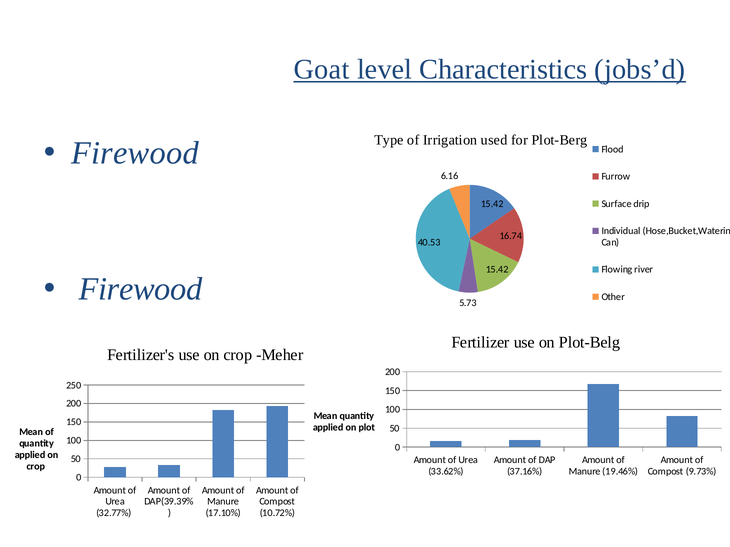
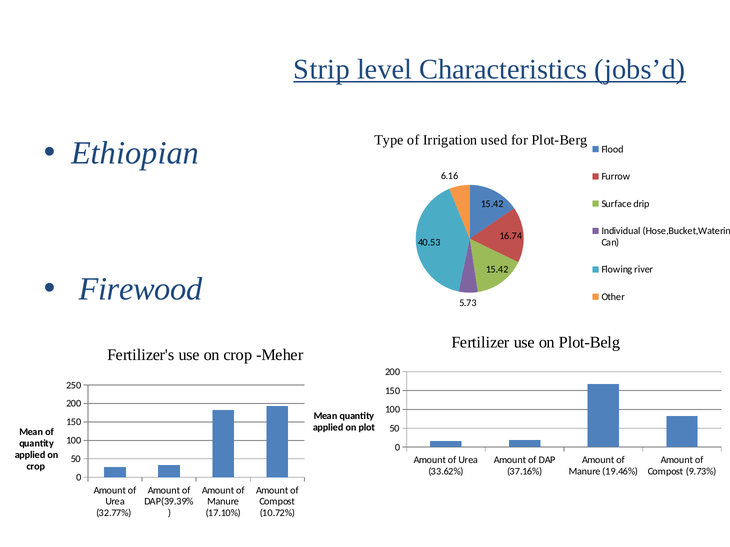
Goat: Goat -> Strip (322, 69)
Firewood: Firewood -> Ethiopian (135, 153)
